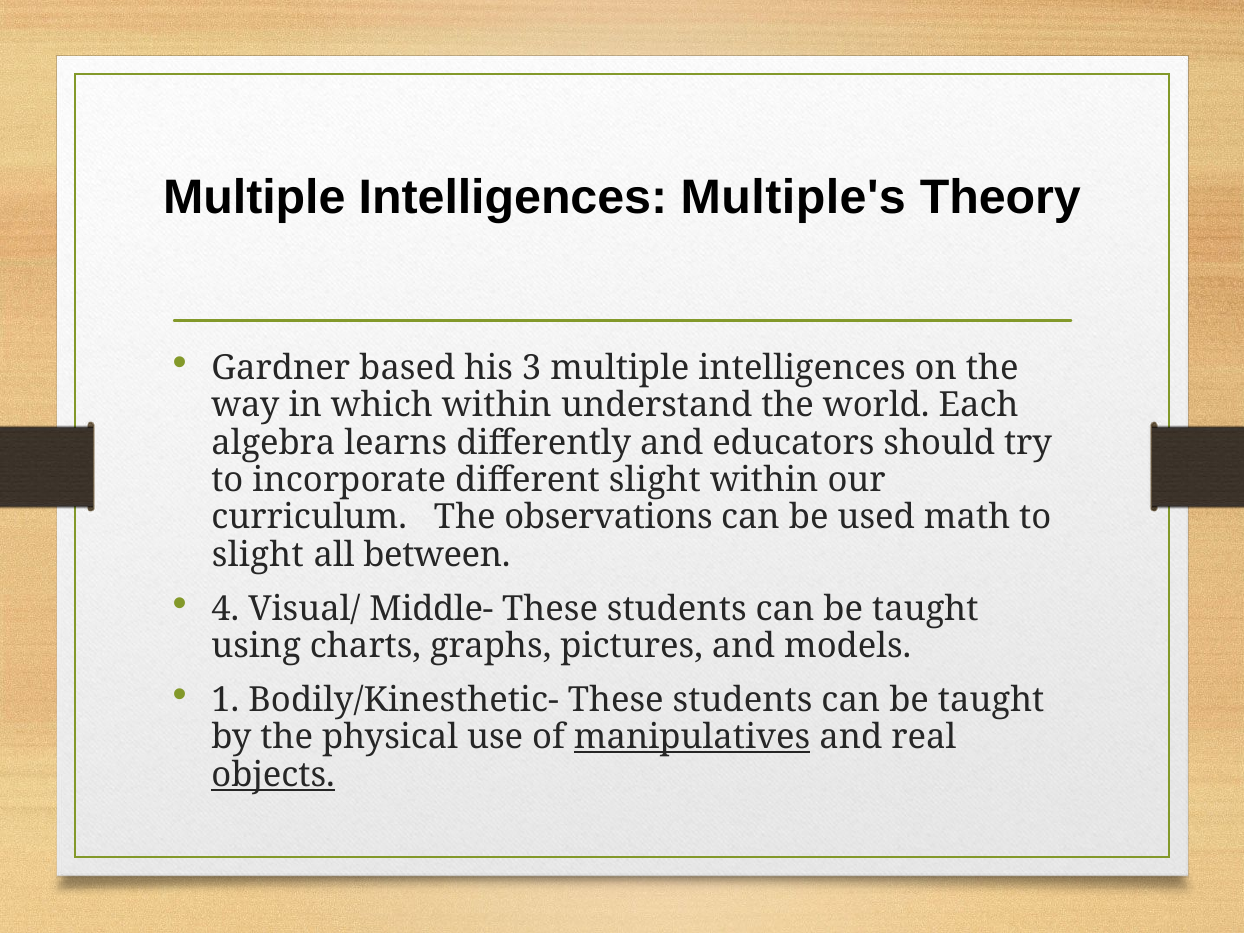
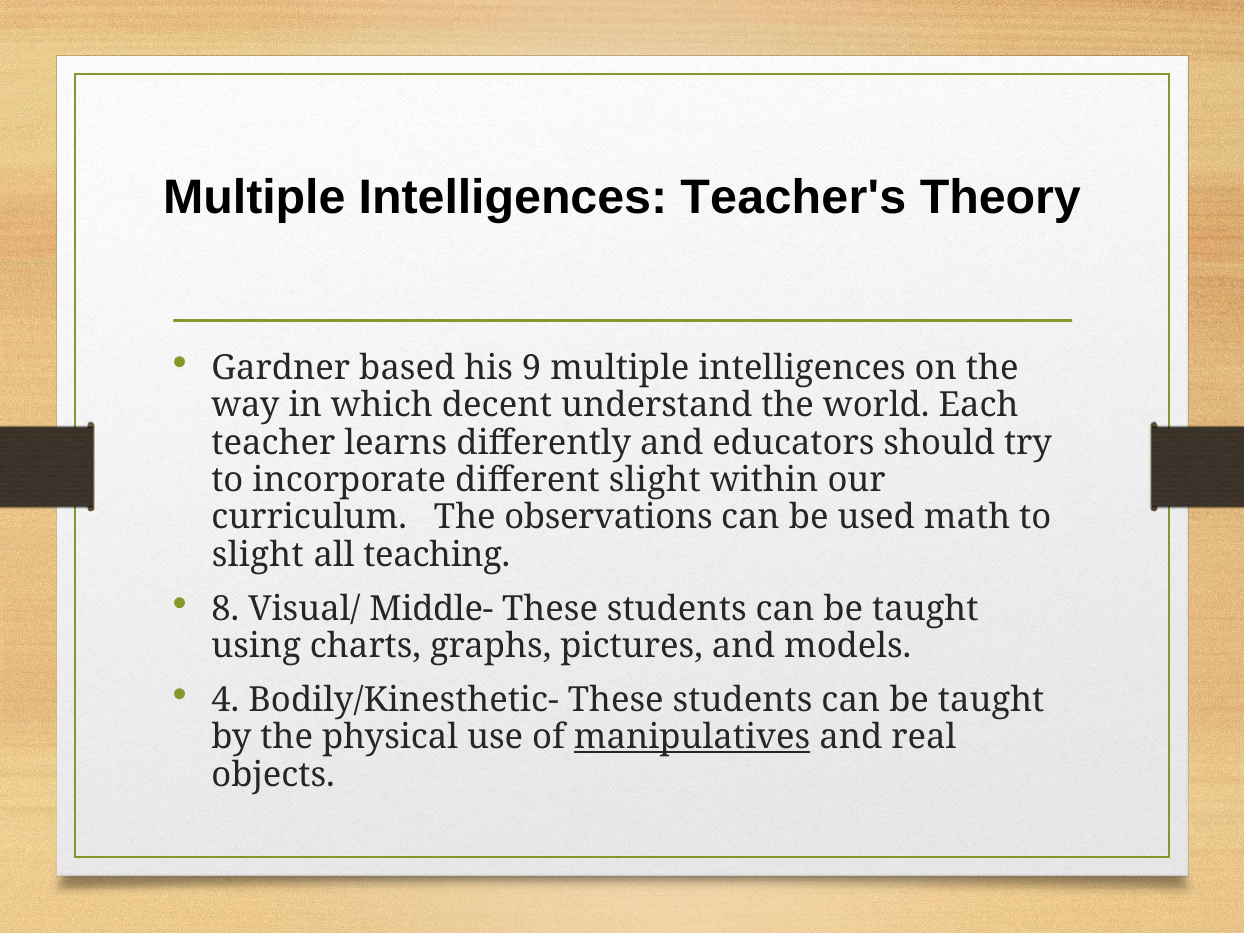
Multiple's: Multiple's -> Teacher's (793, 198)
3: 3 -> 9 (532, 368)
which within: within -> decent (497, 405)
algebra: algebra -> teacher (273, 443)
between: between -> teaching (437, 555)
4: 4 -> 8 (225, 609)
1: 1 -> 4 (225, 700)
objects underline: present -> none (273, 775)
